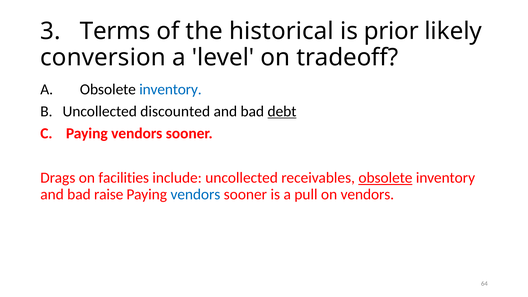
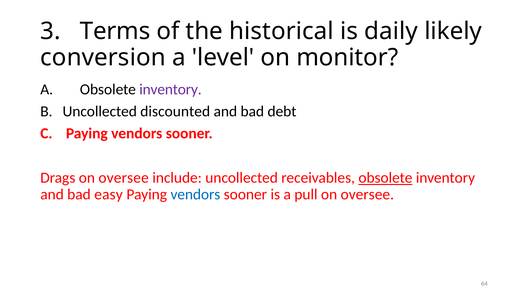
prior: prior -> daily (391, 31)
tradeoff: tradeoff -> monitor (347, 57)
inventory colour: blue -> purple (170, 89)
debt underline: present -> none (282, 111)
Drags on facilities: facilities -> oversee (124, 178)
raise: raise -> easy (109, 194)
pull on vendors: vendors -> oversee (367, 194)
